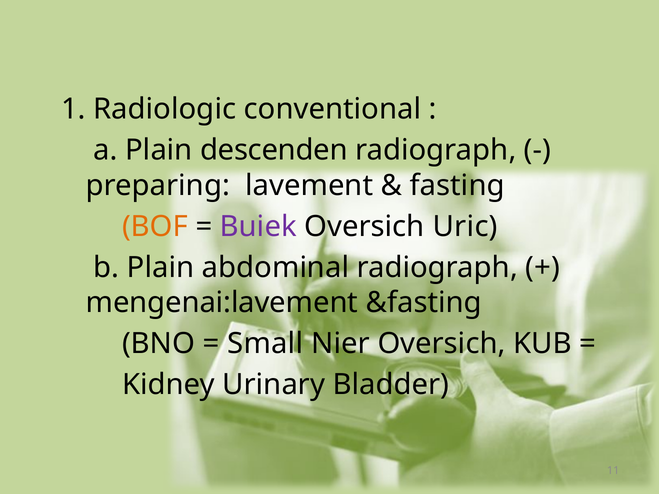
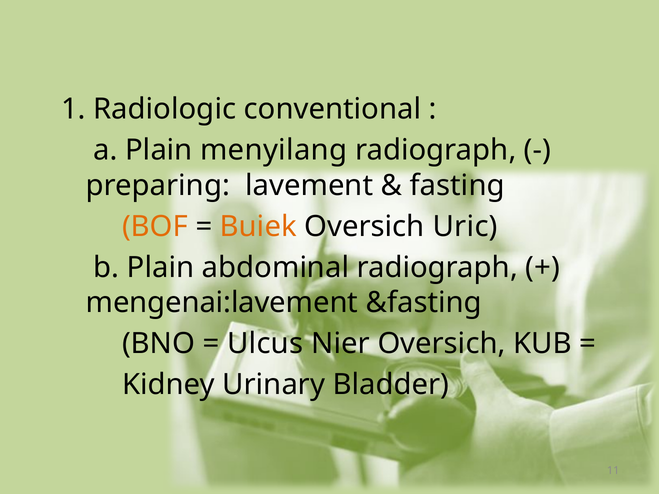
descenden: descenden -> menyilang (274, 150)
Buiek colour: purple -> orange (258, 226)
Small: Small -> Ulcus (265, 344)
